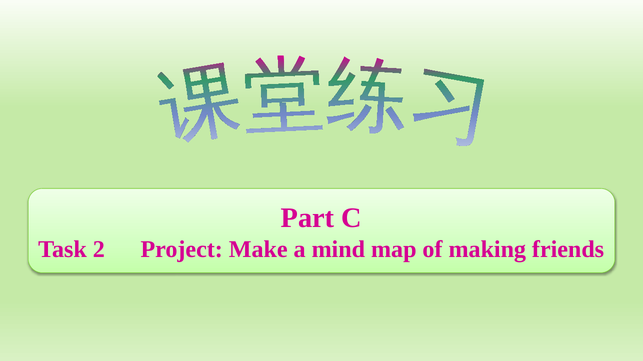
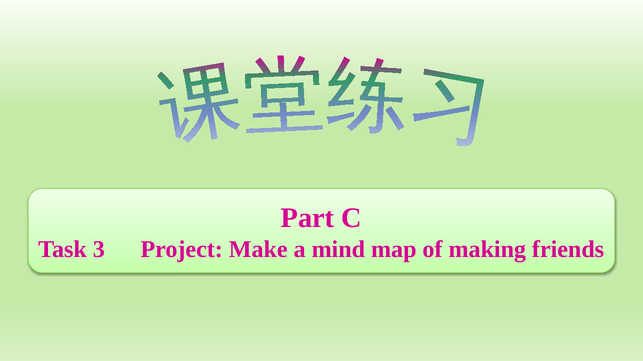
2: 2 -> 3 (99, 250)
